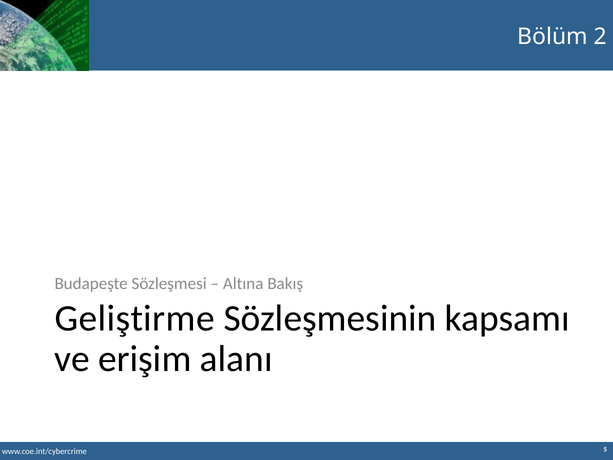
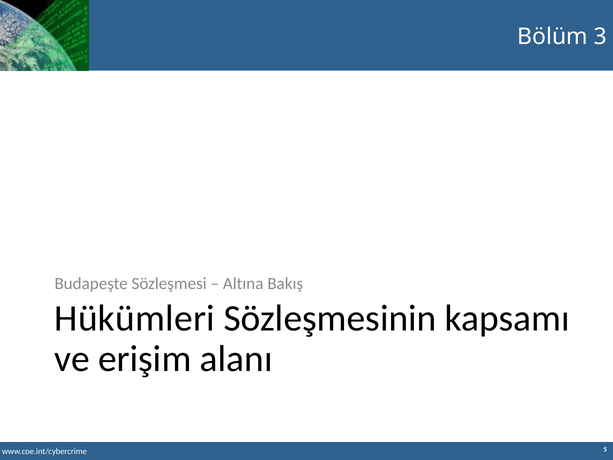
2: 2 -> 3 (600, 36)
Geliştirme: Geliştirme -> Hükümleri (135, 318)
